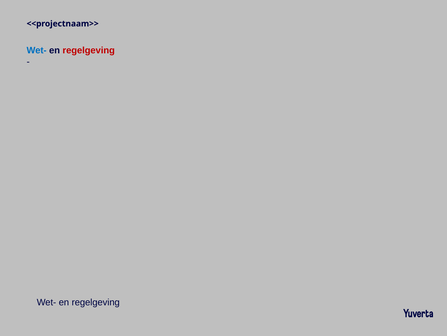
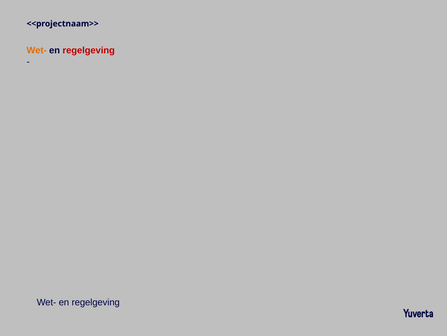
Wet- colour: blue -> orange (37, 50)
